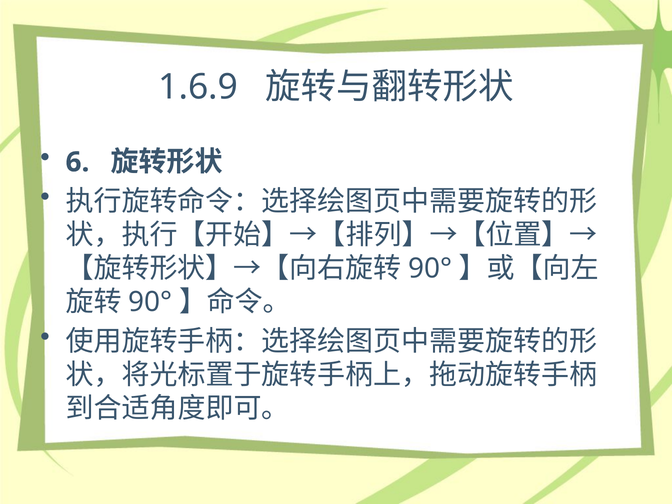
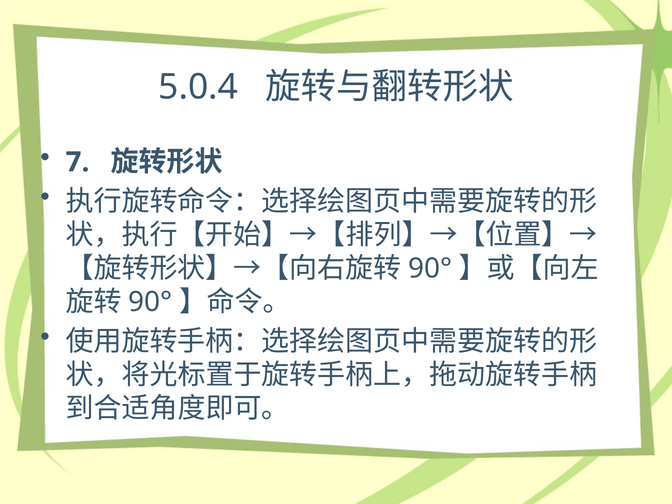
1.6.9: 1.6.9 -> 5.0.4 (198, 87)
6: 6 -> 7 (77, 162)
